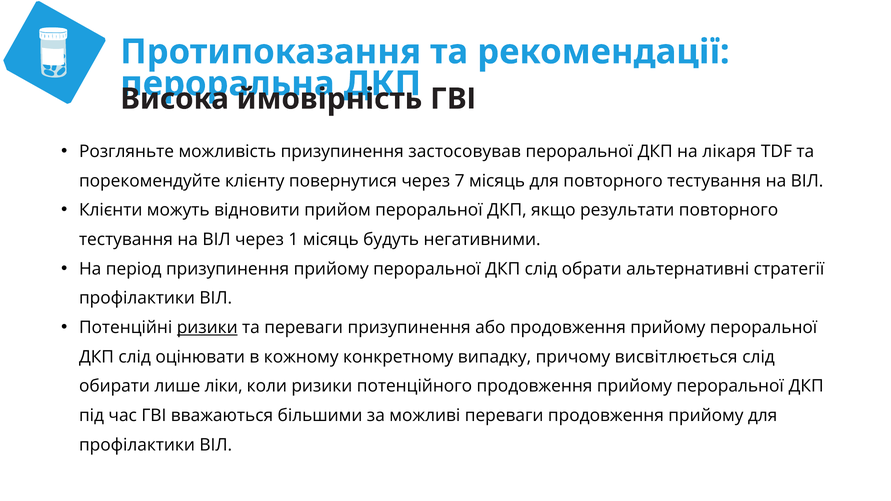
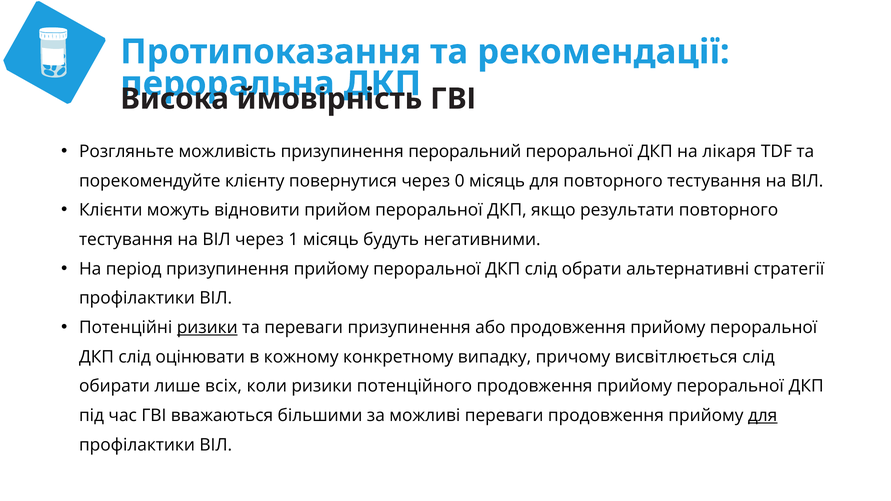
застосовував: застосовував -> пероральний (465, 152)
7: 7 -> 0 (460, 181)
ліки: ліки -> всіх (224, 386)
для underline: none -> present (763, 416)
